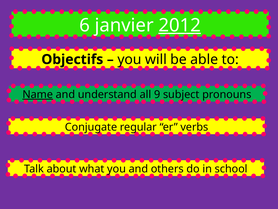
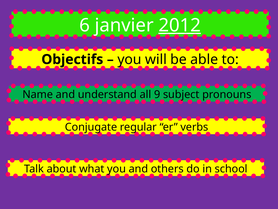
Name underline: present -> none (38, 94)
